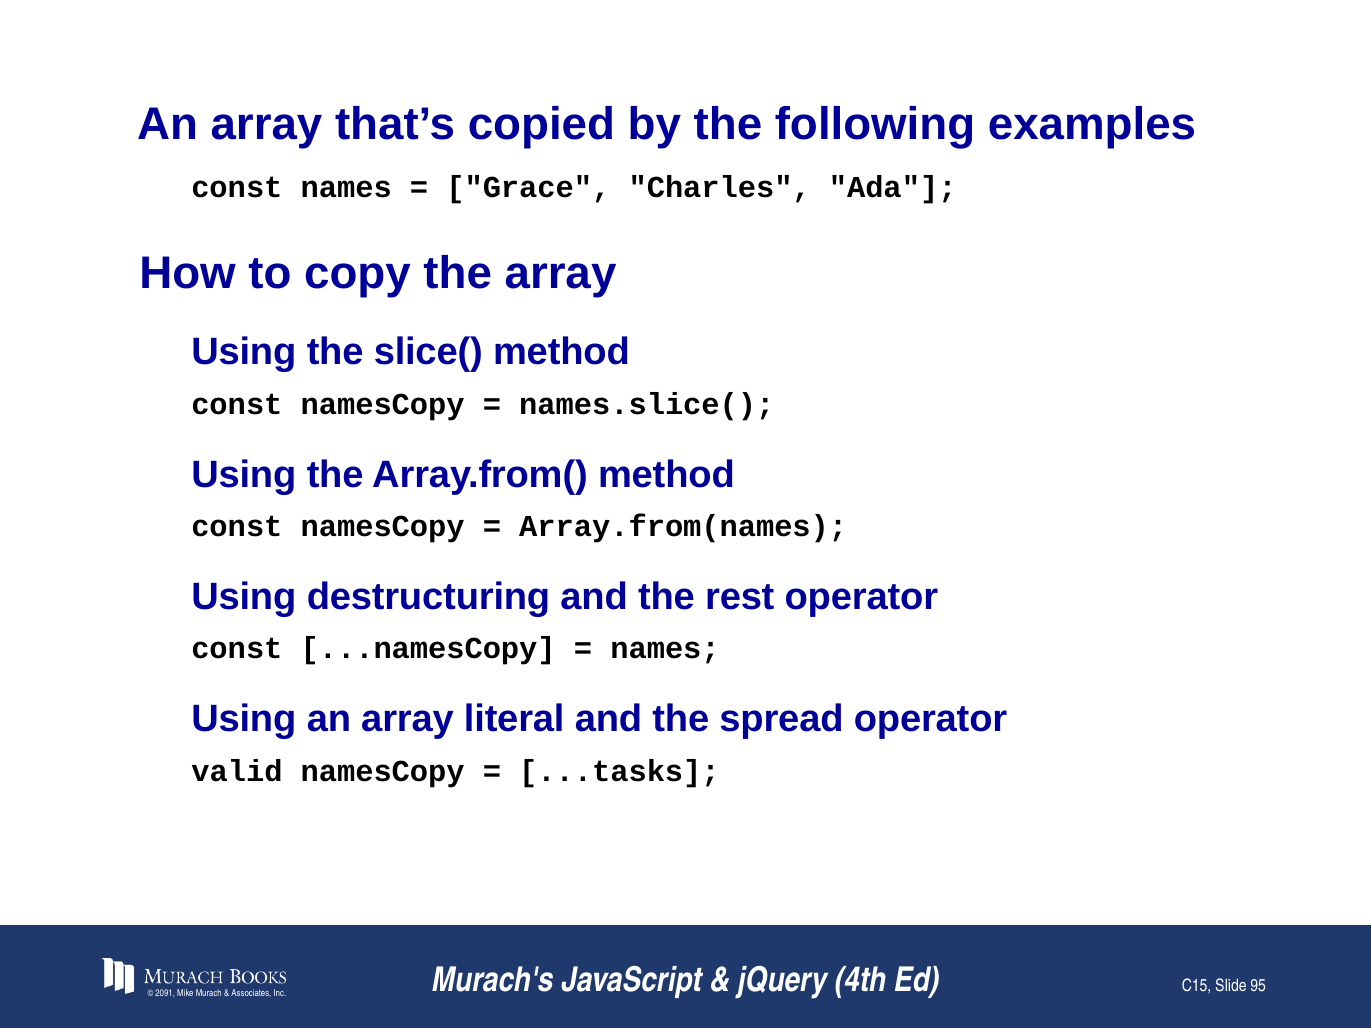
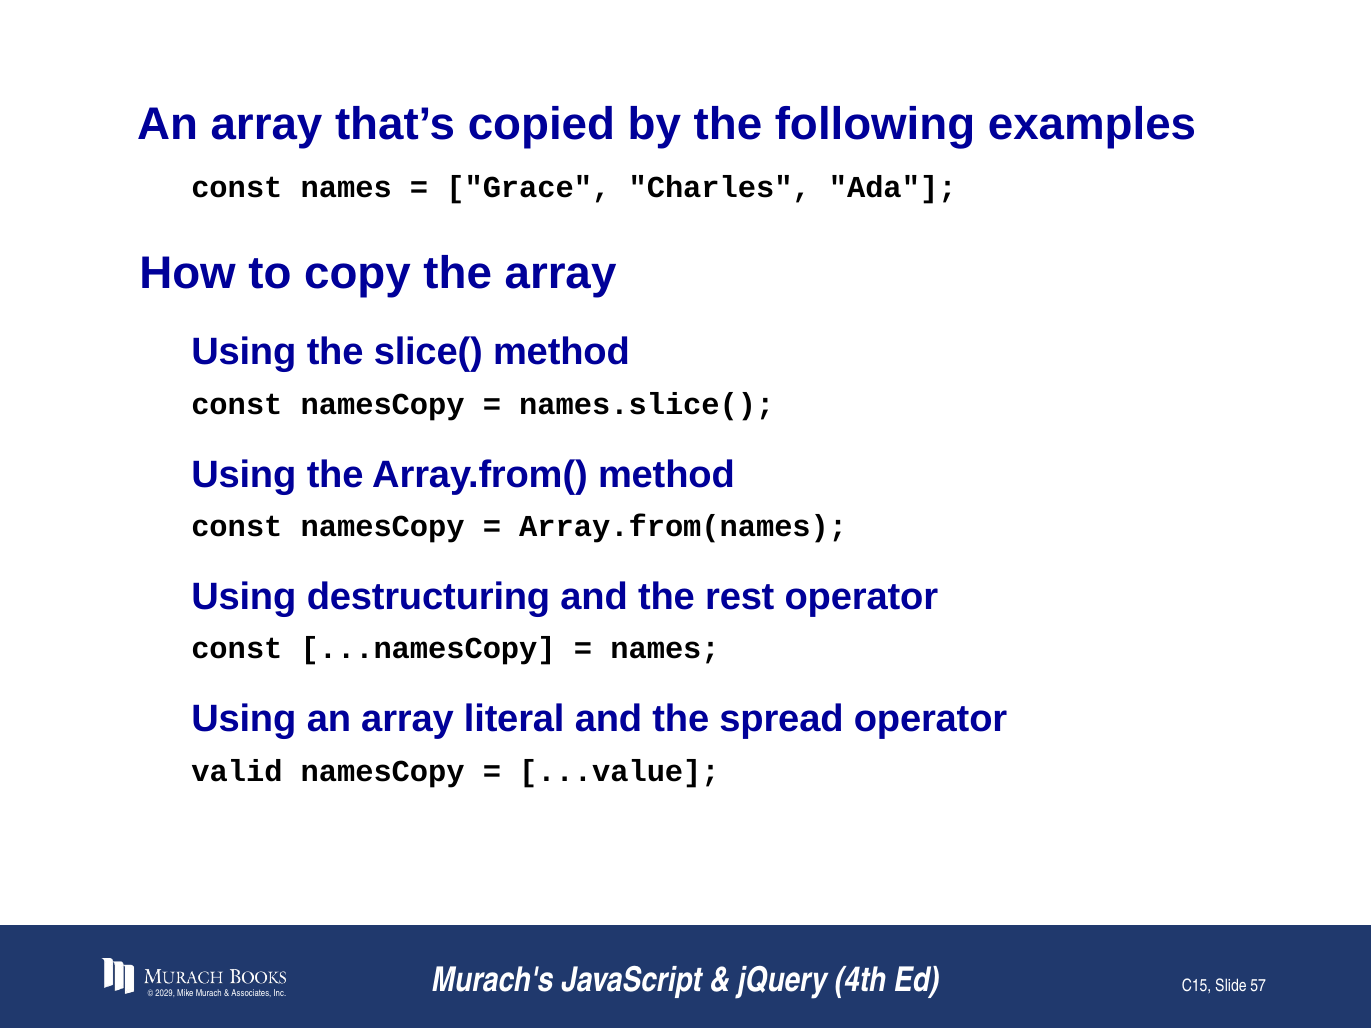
...tasks: ...tasks -> ...value (619, 771)
2091: 2091 -> 2029 (165, 993)
95: 95 -> 57 (1258, 986)
